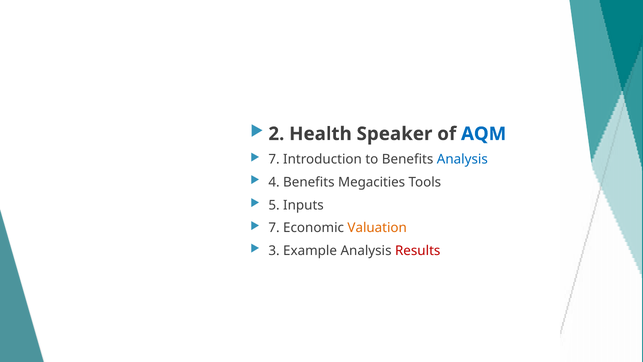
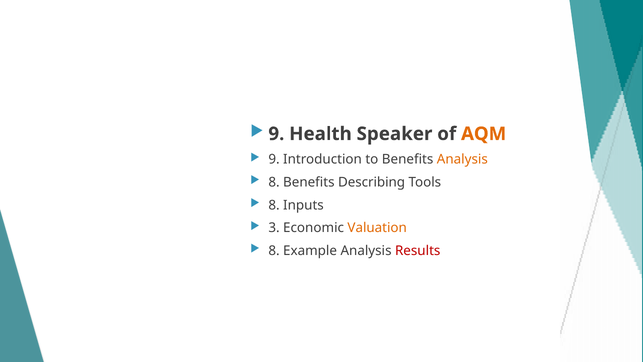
2: 2 -> 9 (276, 134)
AQM colour: blue -> orange (484, 134)
7: 7 -> 9 (274, 159)
Analysis colour: blue -> orange (462, 159)
4: 4 -> 8 (274, 182)
Megacities: Megacities -> Describing (372, 182)
5: 5 -> 8 (274, 205)
7: 7 -> 3 (274, 228)
3: 3 -> 8 (274, 251)
